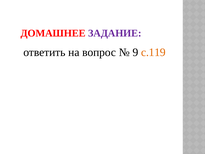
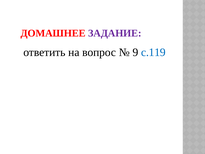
с.119 colour: orange -> blue (153, 52)
